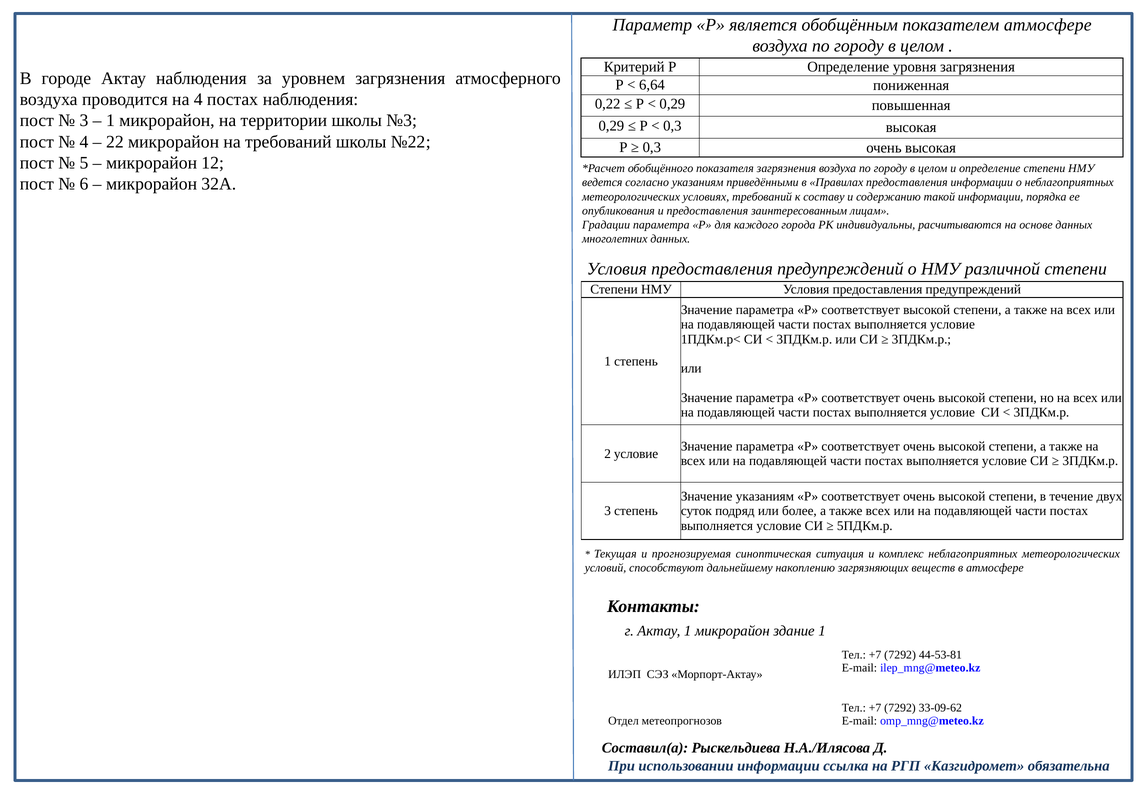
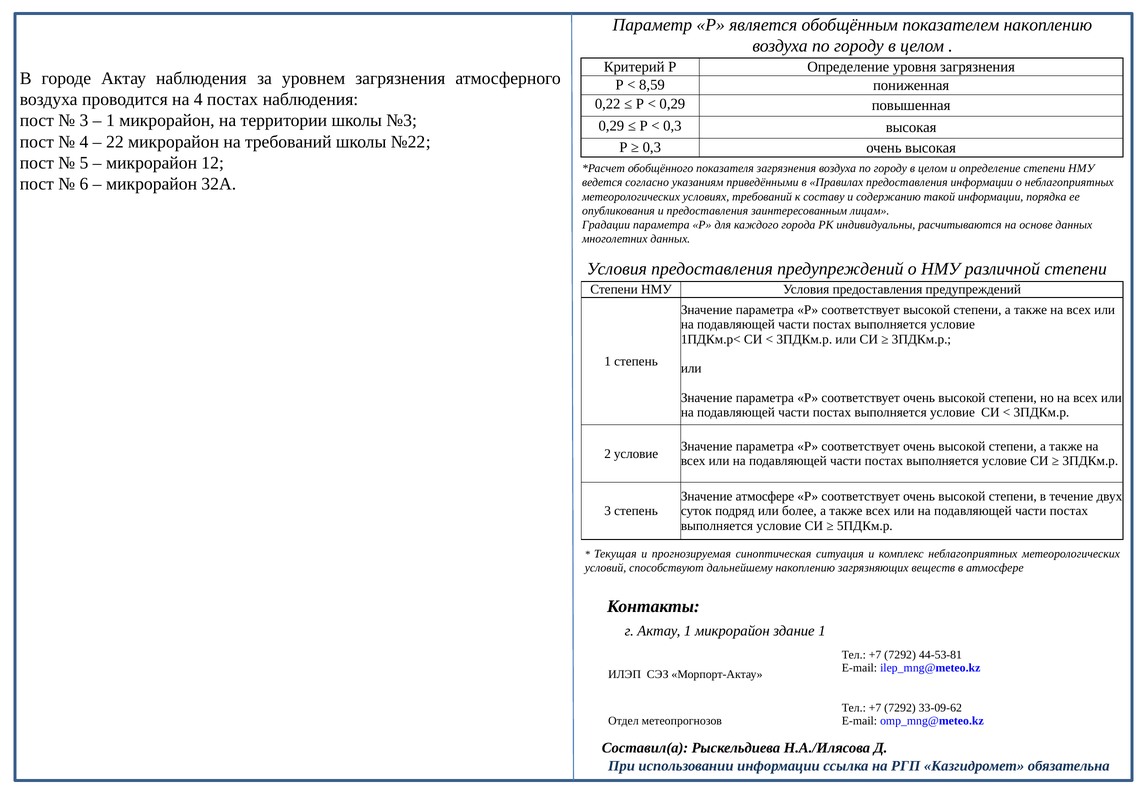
показателем атмосфере: атмосфере -> накоплению (1048, 25)
6,64: 6,64 -> 8,59 (652, 85)
Значение указаниям: указаниям -> атмосфере (765, 496)
